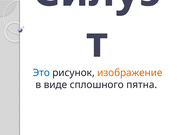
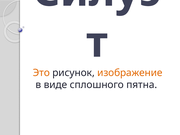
Это colour: blue -> orange (41, 73)
